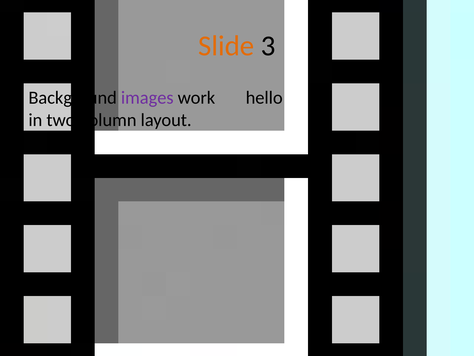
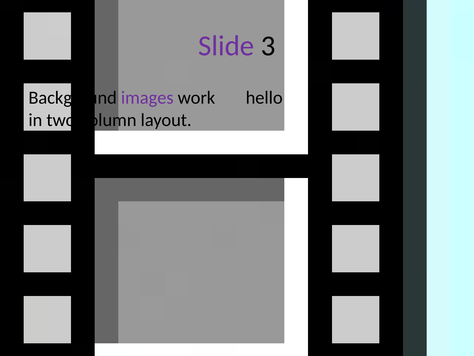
Slide colour: orange -> purple (226, 46)
